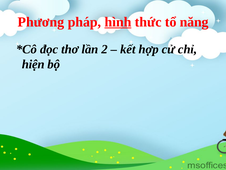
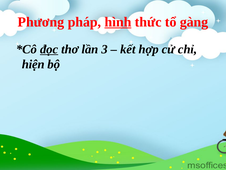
năng: năng -> gàng (194, 22)
đọc underline: none -> present (49, 49)
2: 2 -> 3 (105, 49)
